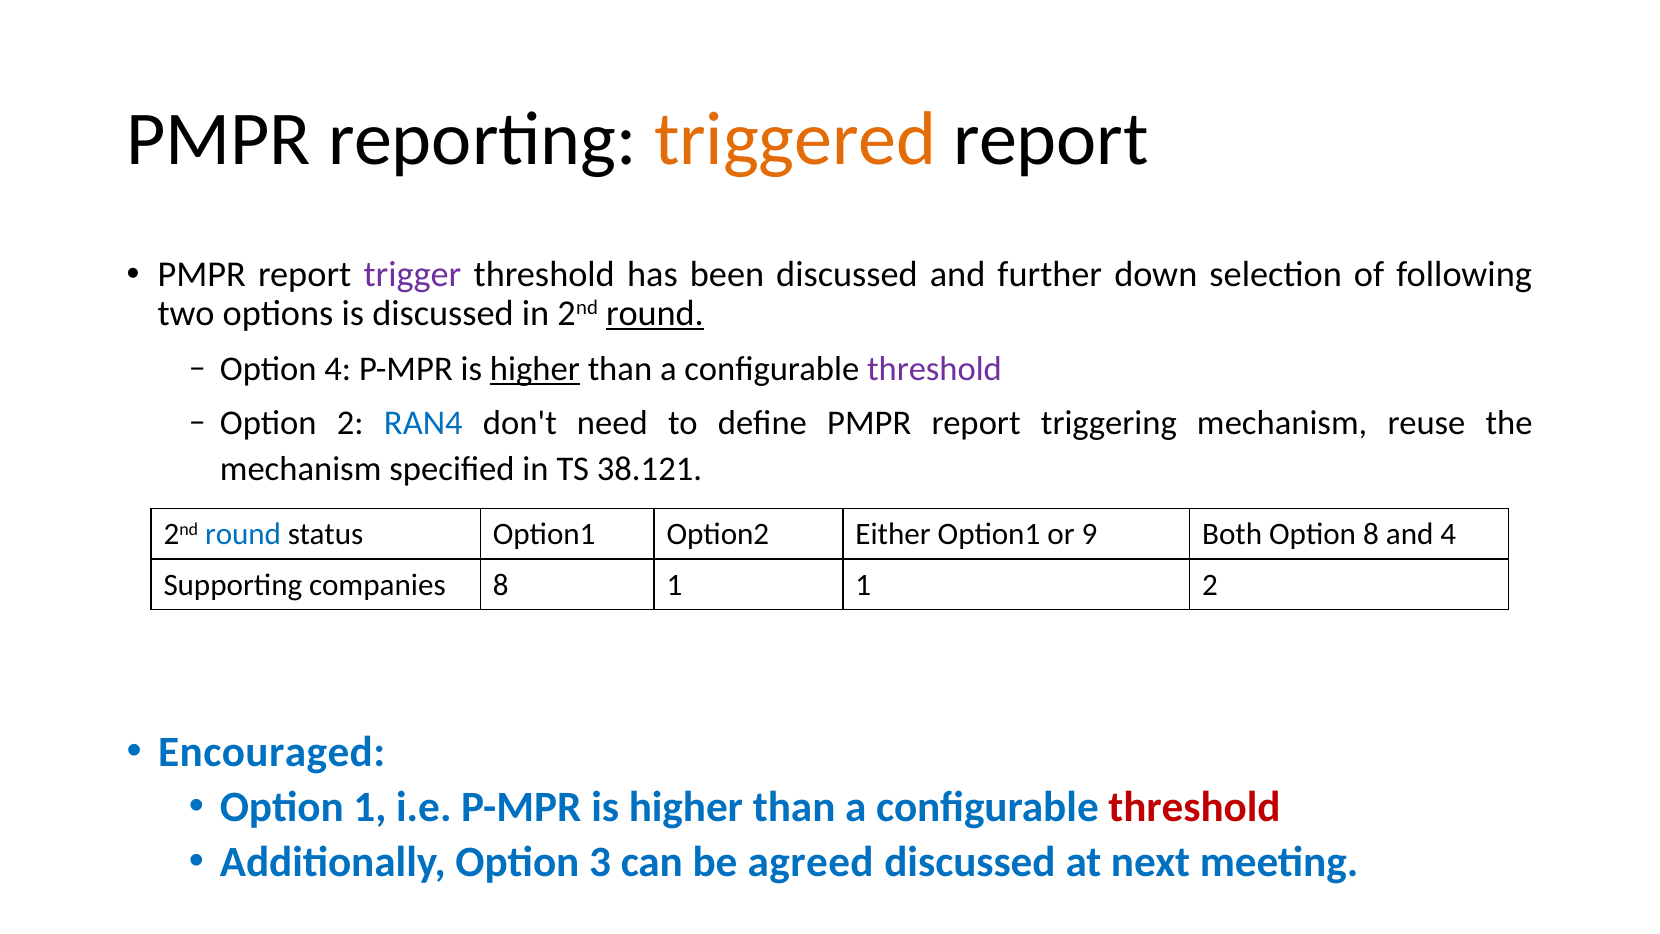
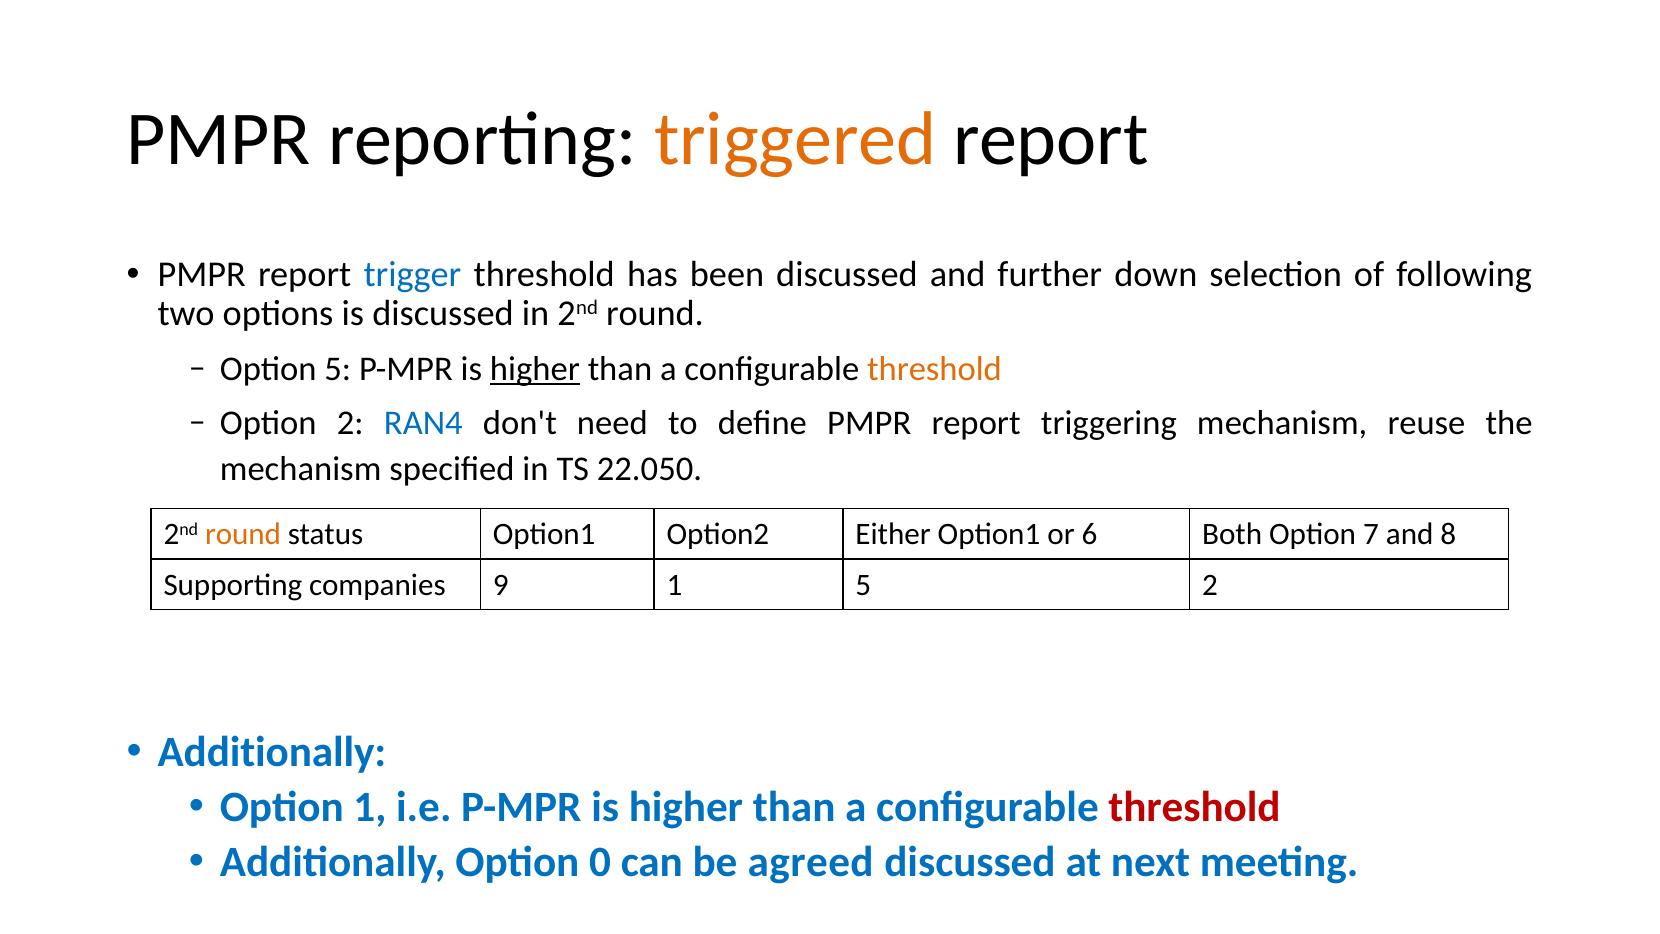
trigger colour: purple -> blue (412, 274)
round underline: present -> none (655, 313)
Option 4: 4 -> 5 (338, 369)
threshold colour: purple -> orange (935, 369)
38.121: 38.121 -> 22.050 (649, 469)
round colour: blue -> orange (243, 534)
9: 9 -> 6 (1089, 534)
Option 8: 8 -> 7 (1371, 534)
and 4: 4 -> 8 (1448, 534)
companies 8: 8 -> 9 (501, 585)
1 1: 1 -> 5 (863, 585)
Encouraged: Encouraged -> Additionally (272, 752)
3: 3 -> 0 (600, 862)
